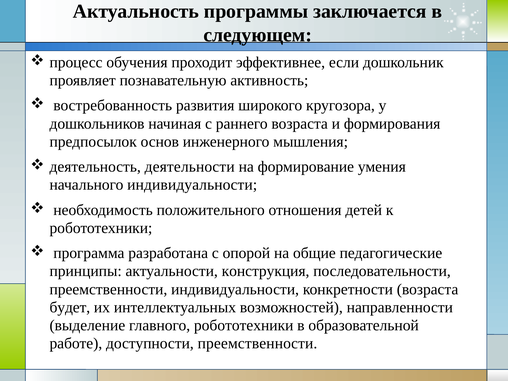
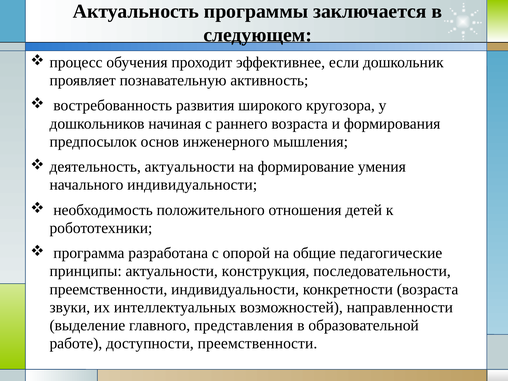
деятельность деятельности: деятельности -> актуальности (190, 167)
будет: будет -> звуки (70, 307)
главного робототехники: робототехники -> представления (244, 325)
